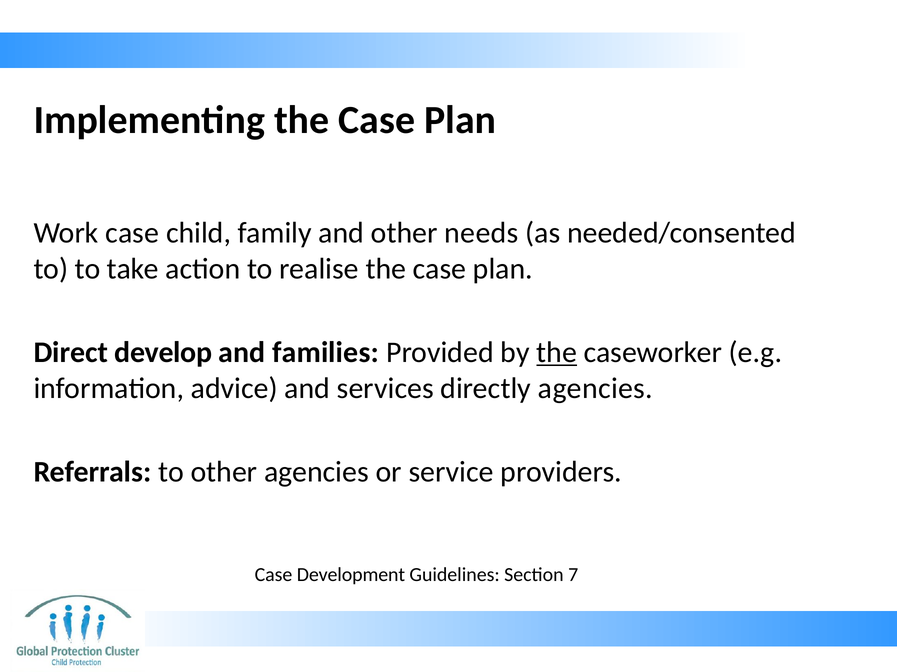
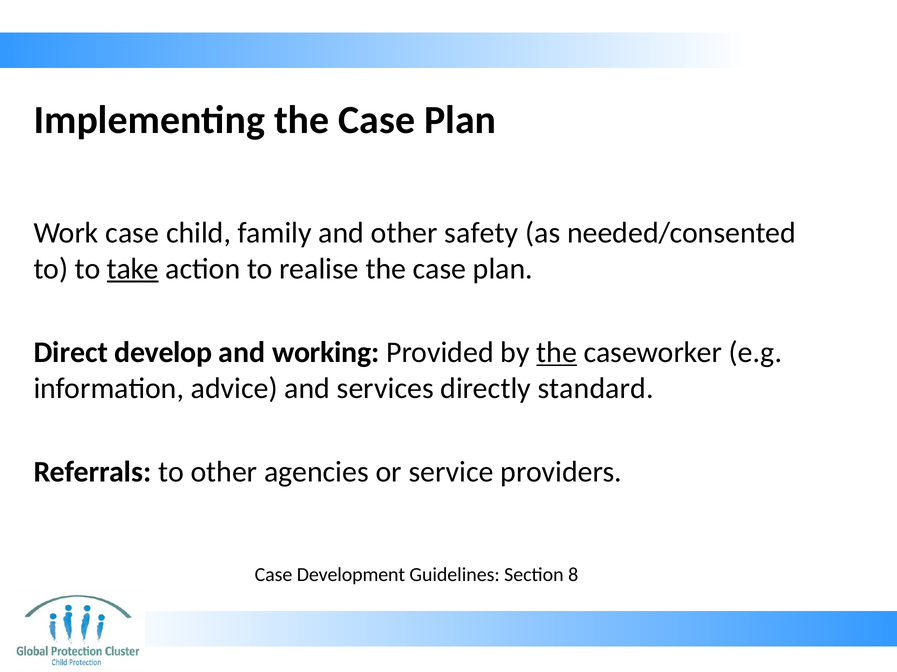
needs: needs -> safety (481, 233)
take underline: none -> present (133, 269)
families: families -> working (326, 353)
directly agencies: agencies -> standard (596, 389)
7: 7 -> 8 (573, 575)
